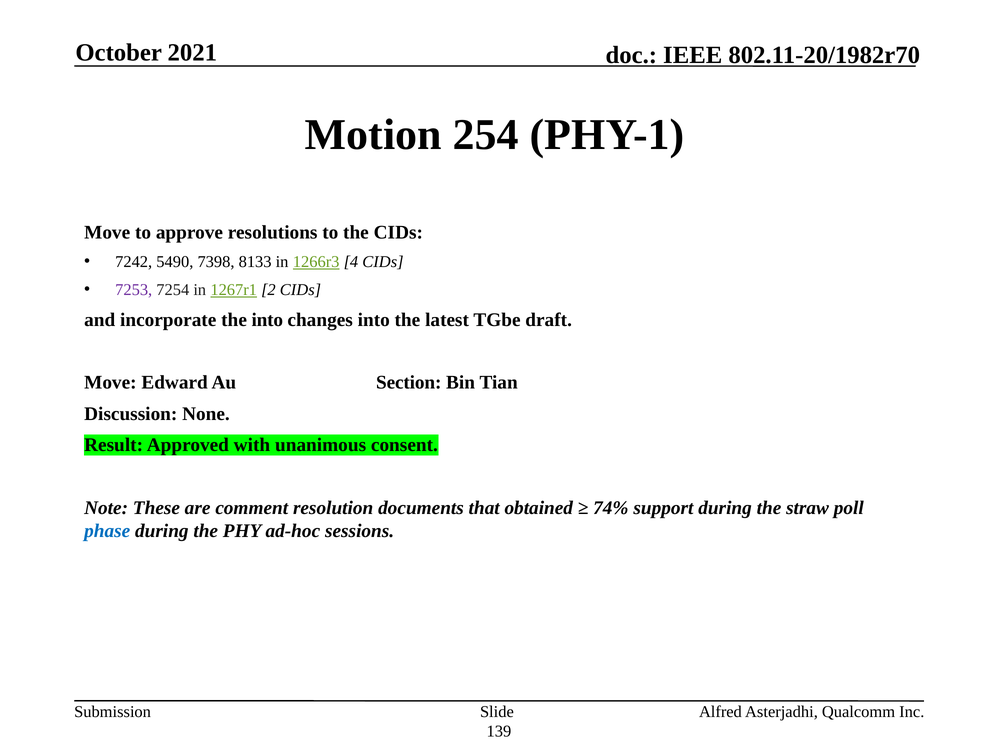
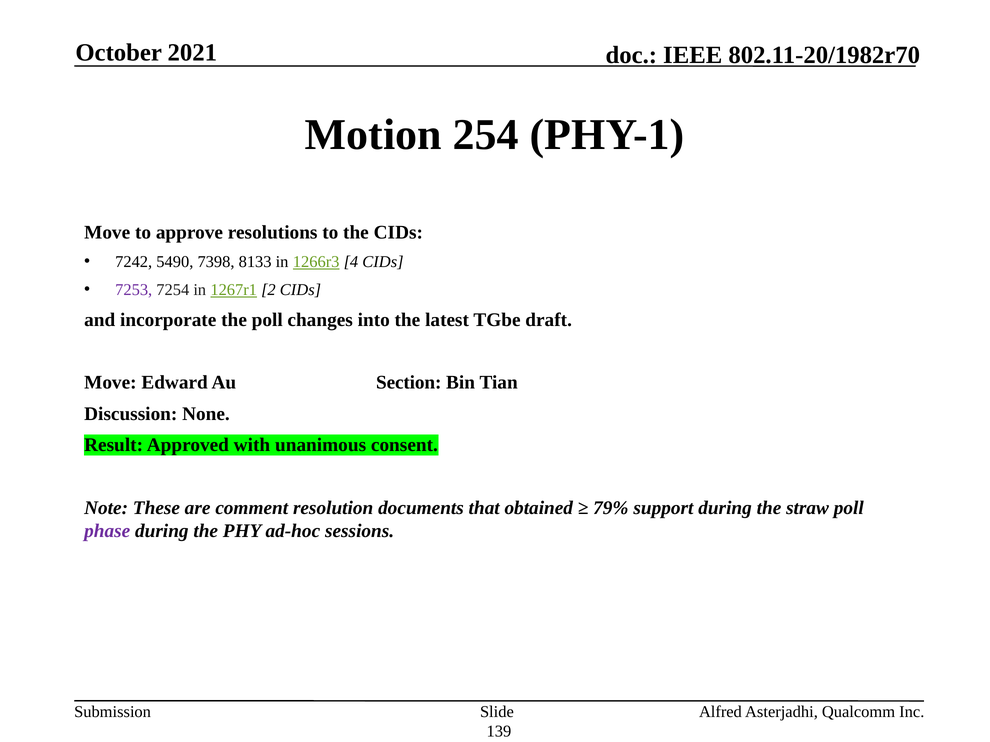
the into: into -> poll (267, 320)
74%: 74% -> 79% (611, 508)
phase colour: blue -> purple (107, 531)
